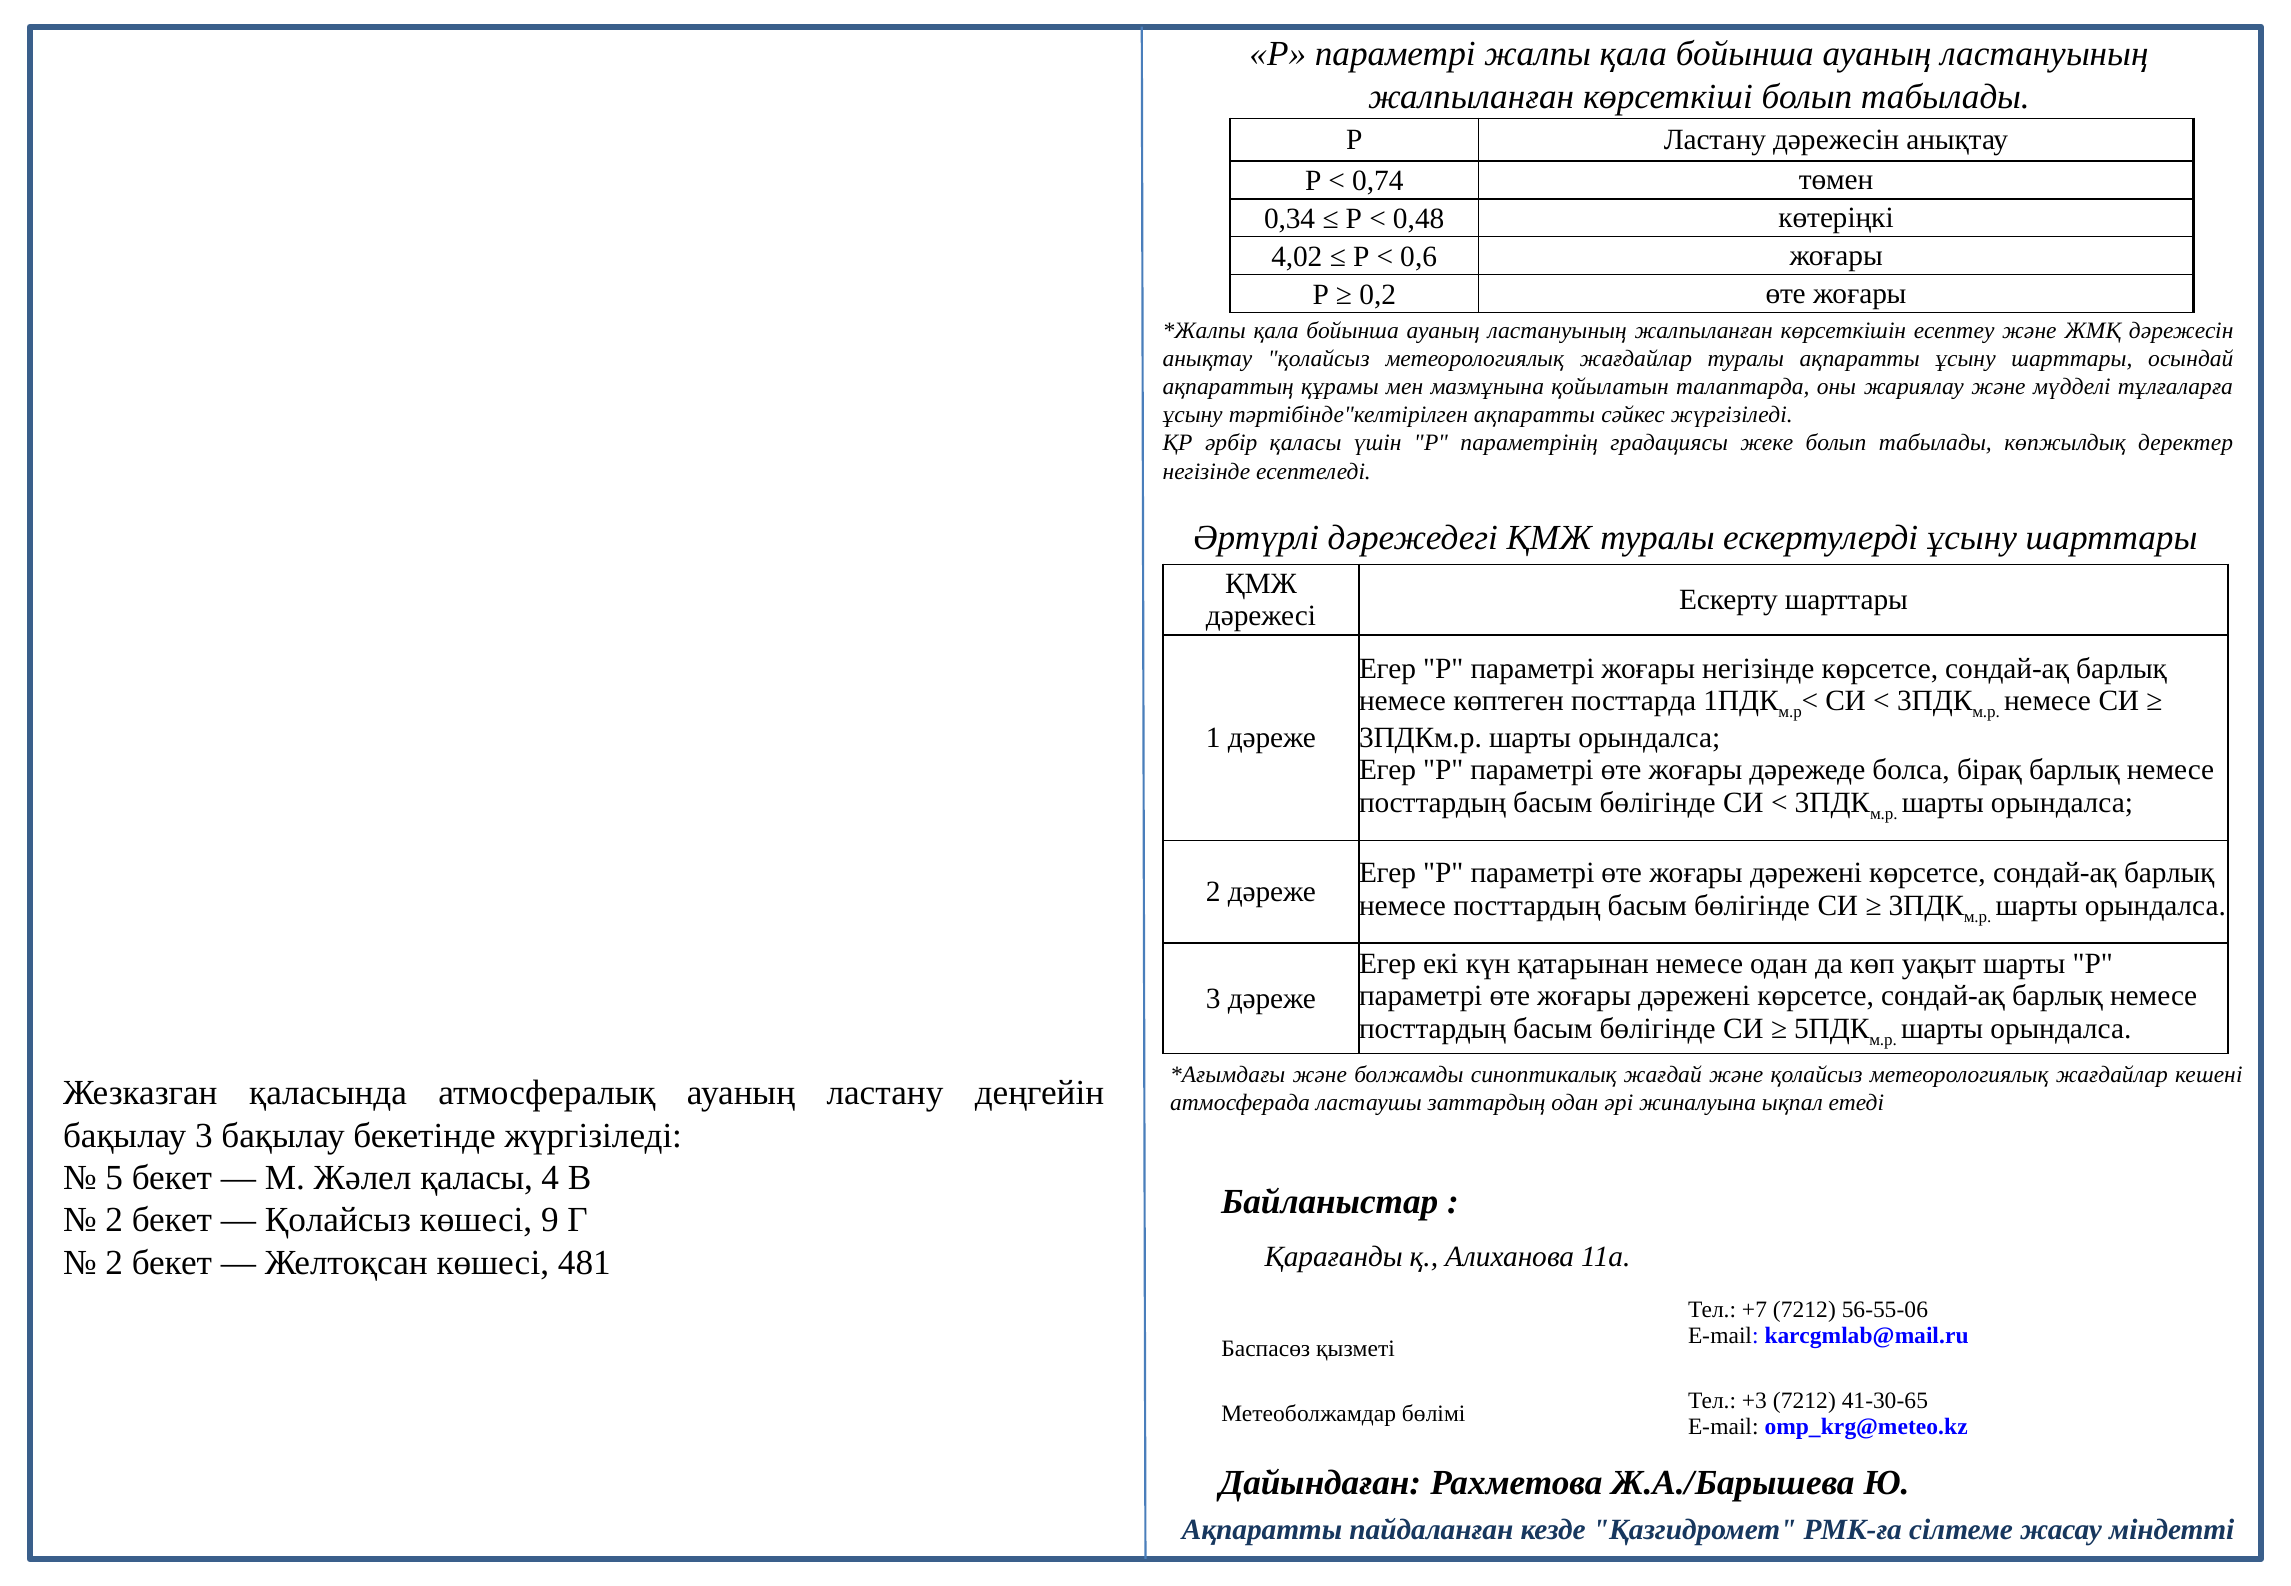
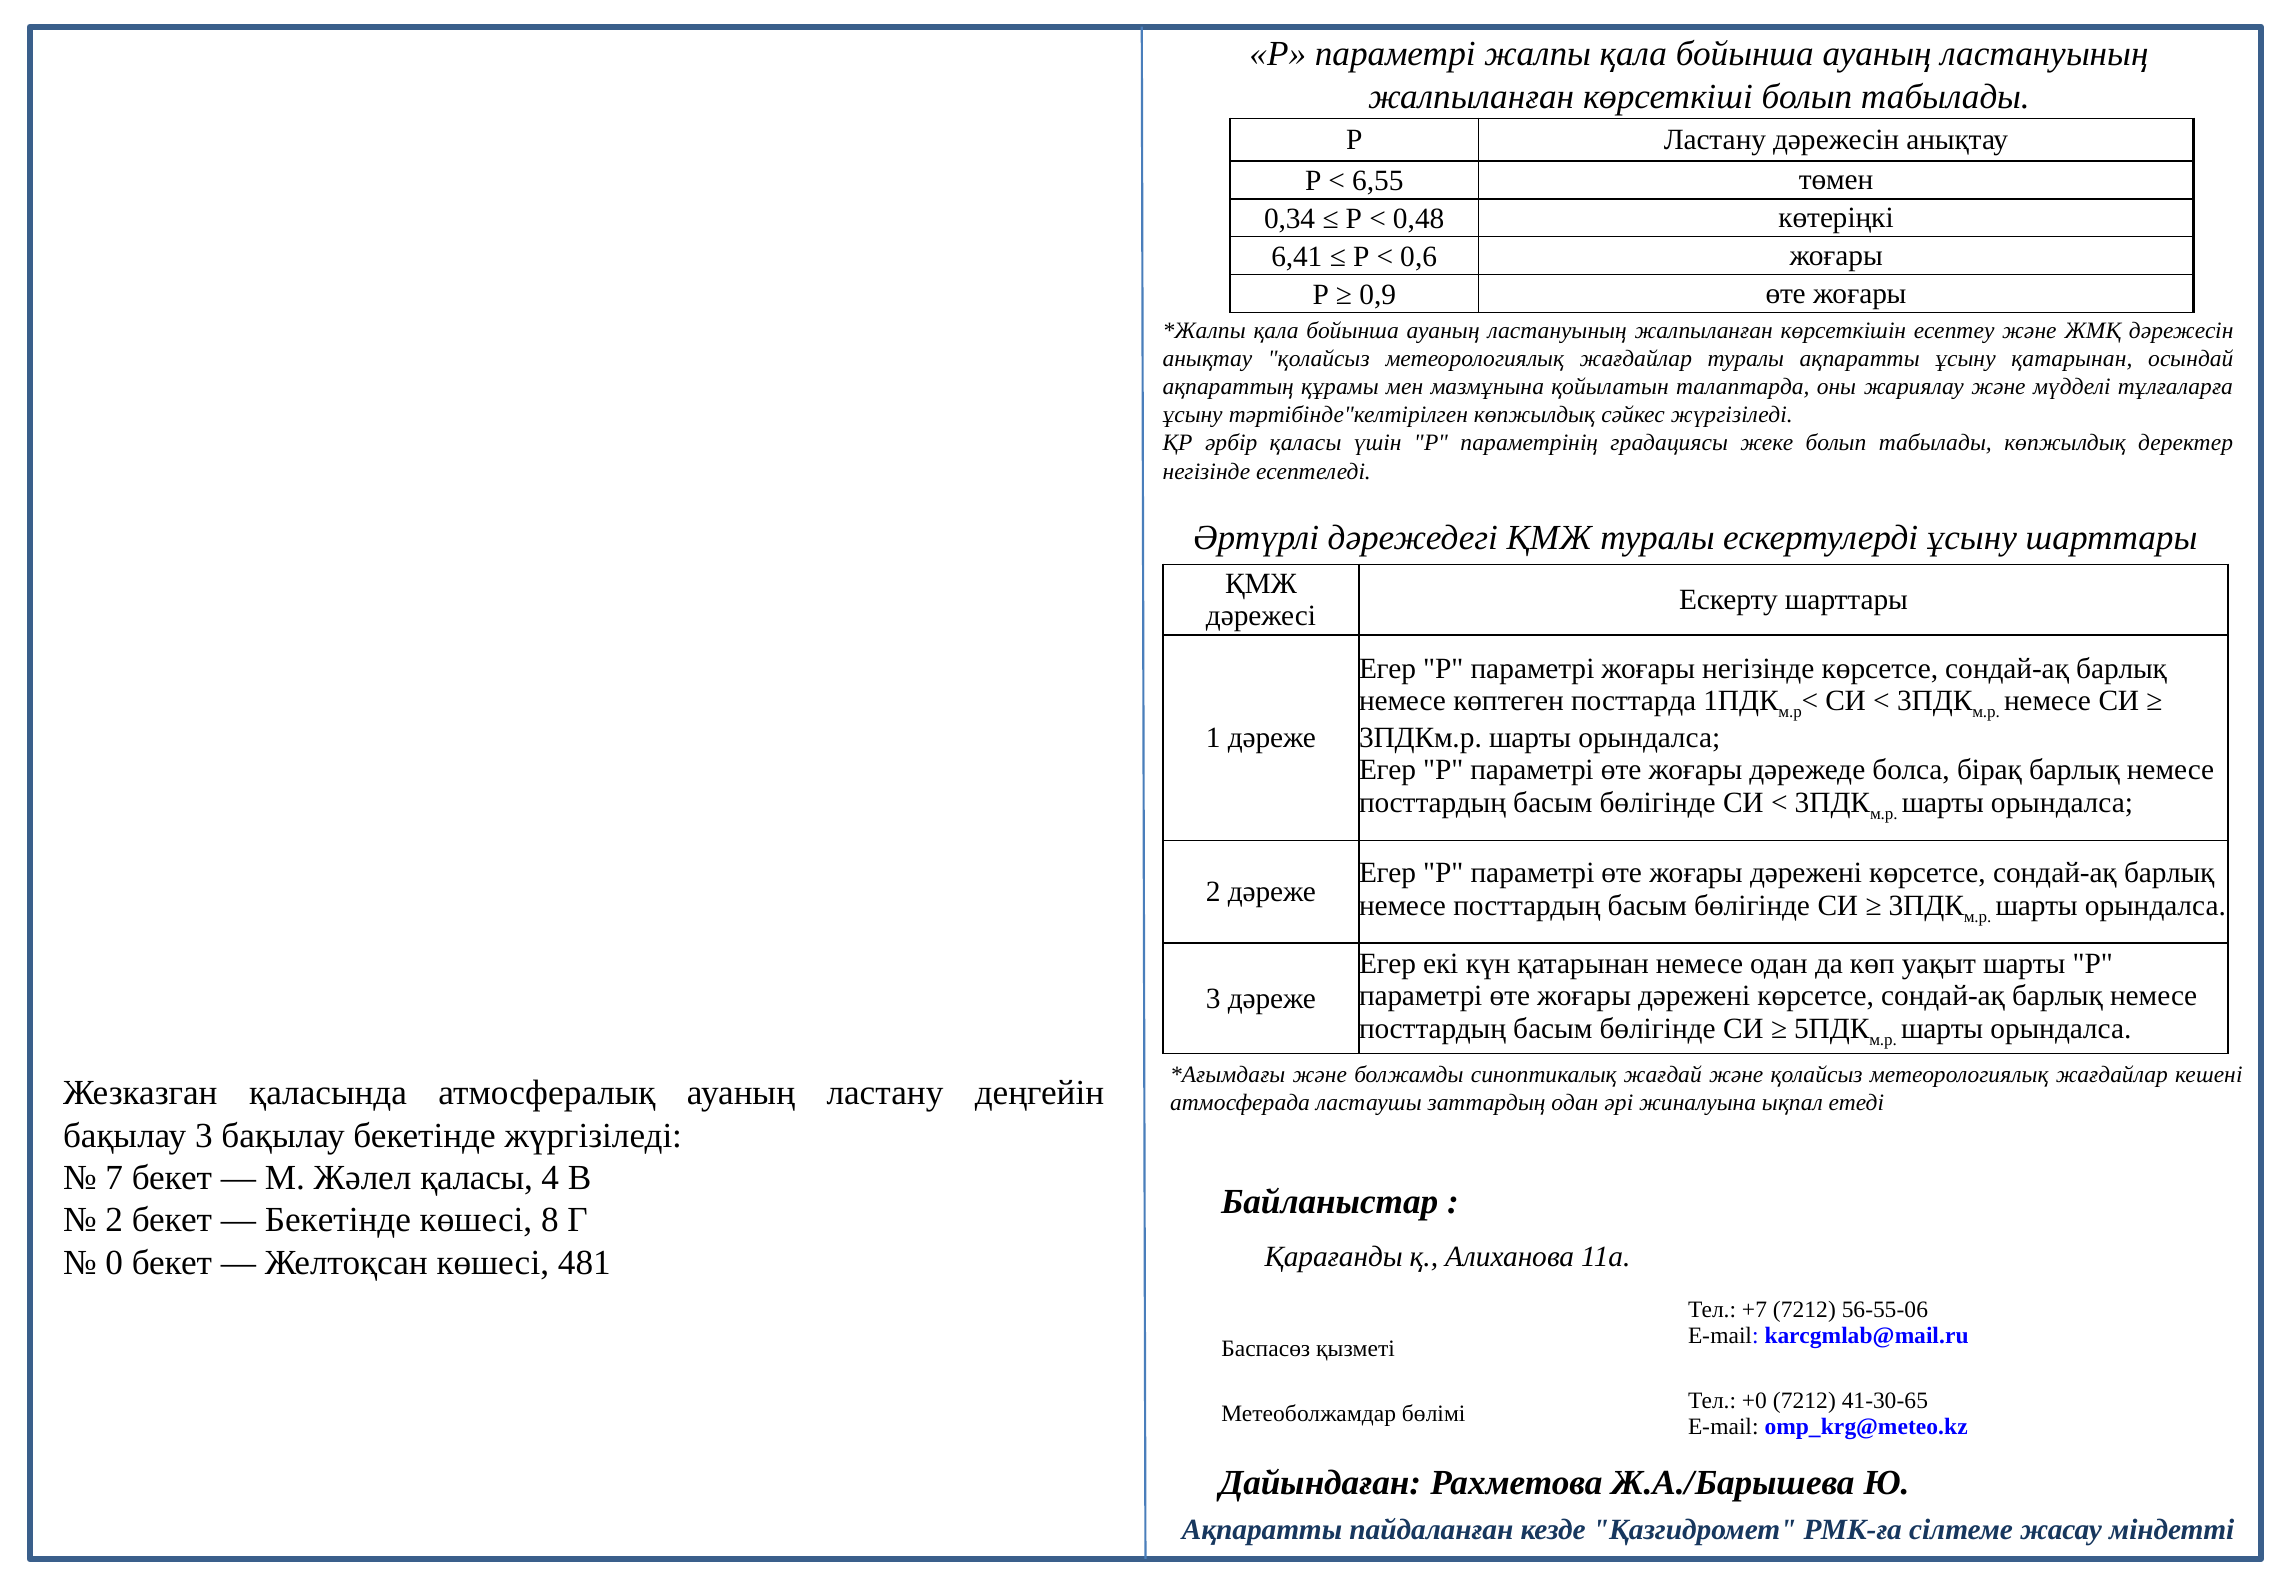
0,74: 0,74 -> 6,55 (1378, 181)
4,02: 4,02 -> 6,41 (1297, 257)
0,2: 0,2 -> 0,9 (1378, 295)
ақпаратты ұсыну шарттары: шарттары -> қатарынан (2072, 359)
тәртібінде"келтірілген ақпаратты: ақпаратты -> көпжылдық (1535, 415)
5: 5 -> 7 (114, 1178)
Қолайсыз: Қолайсыз -> Бекетінде (338, 1220)
9: 9 -> 8 (550, 1220)
2: 2 -> 0 (114, 1263)
+3: +3 -> +0 (1754, 1401)
